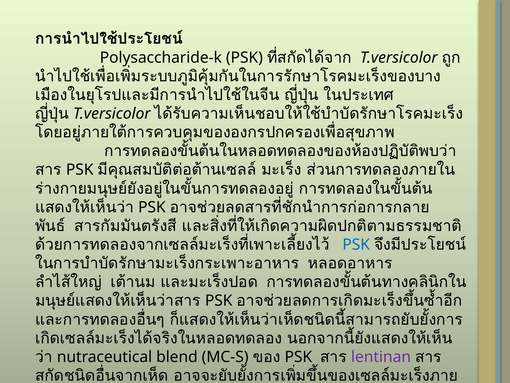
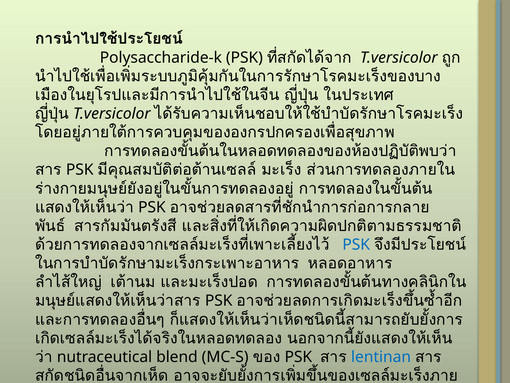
lentinan colour: purple -> blue (381, 357)
